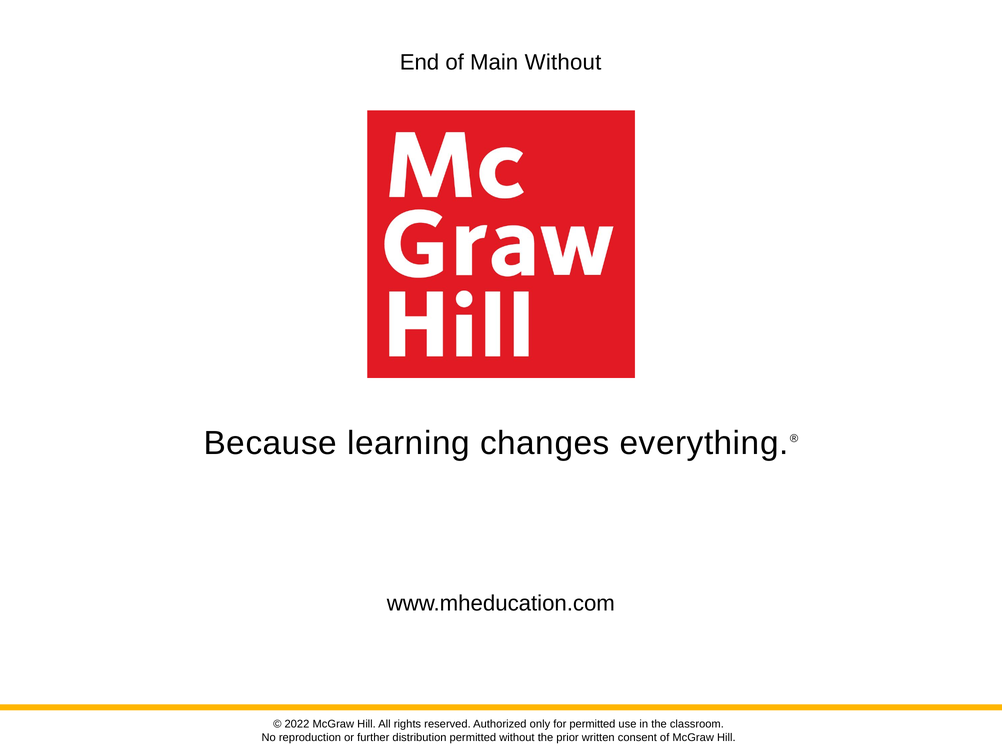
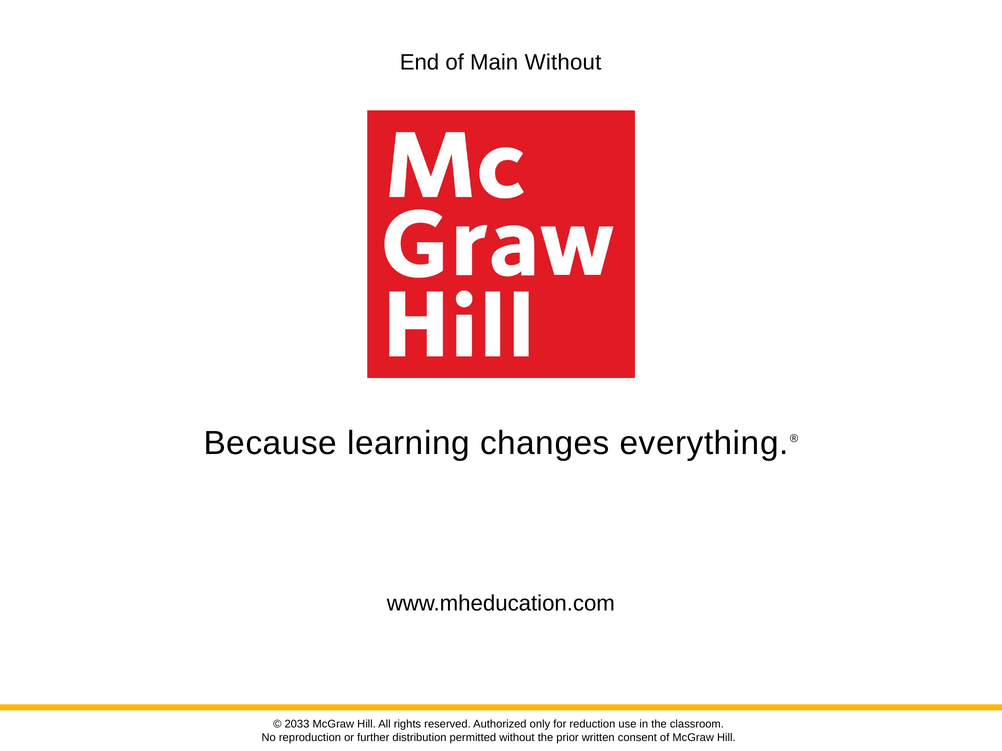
2022: 2022 -> 2033 (297, 725)
for permitted: permitted -> reduction (592, 725)
